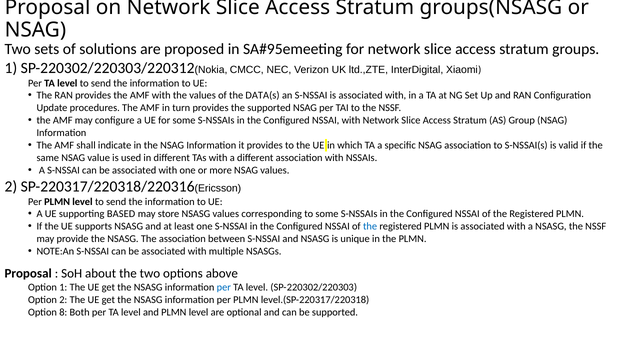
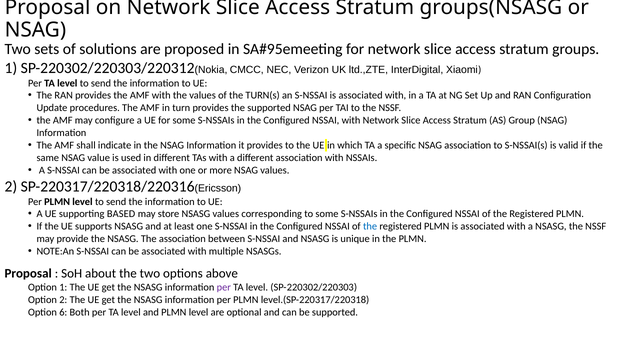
DATA(s: DATA(s -> TURN(s (263, 96)
per colour: blue -> purple (224, 287)
8: 8 -> 6 (63, 312)
